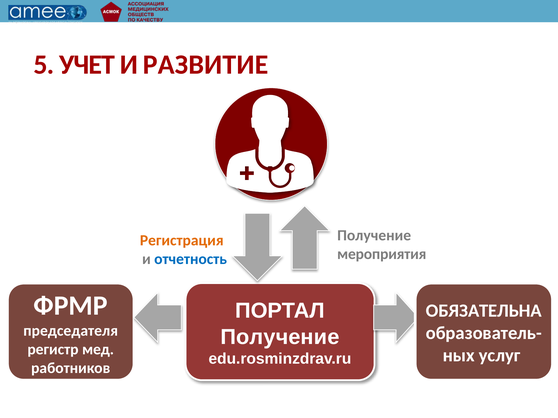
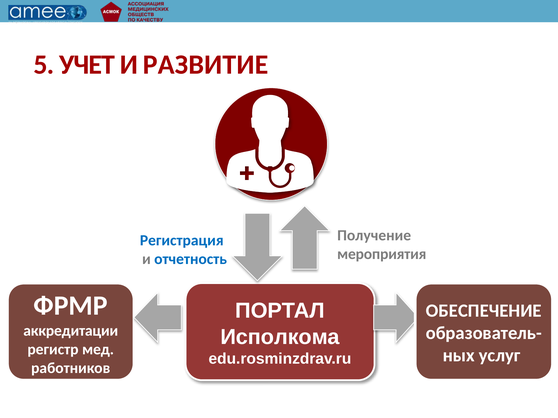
Регистрация colour: orange -> blue (182, 241)
ОБЯЗАТЕЛЬНА: ОБЯЗАТЕЛЬНА -> ОБЕСПЕЧЕНИЕ (484, 311)
председателя: председателя -> аккредитации (71, 331)
Получение: Получение -> Исполкома (280, 337)
